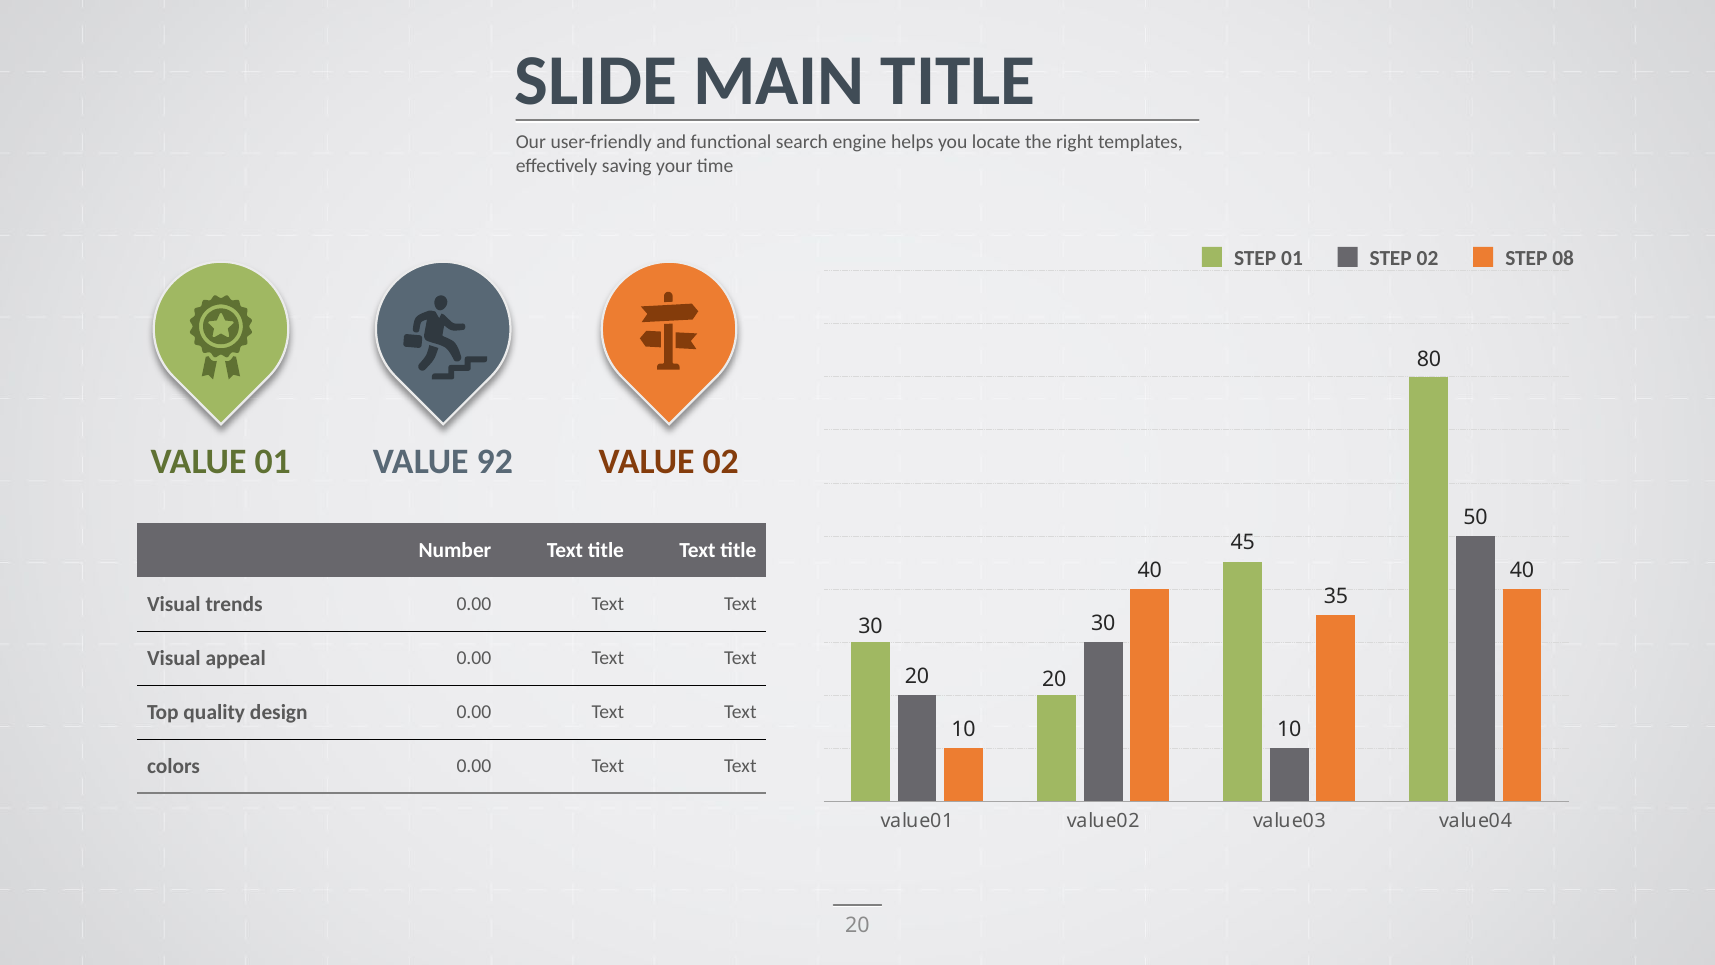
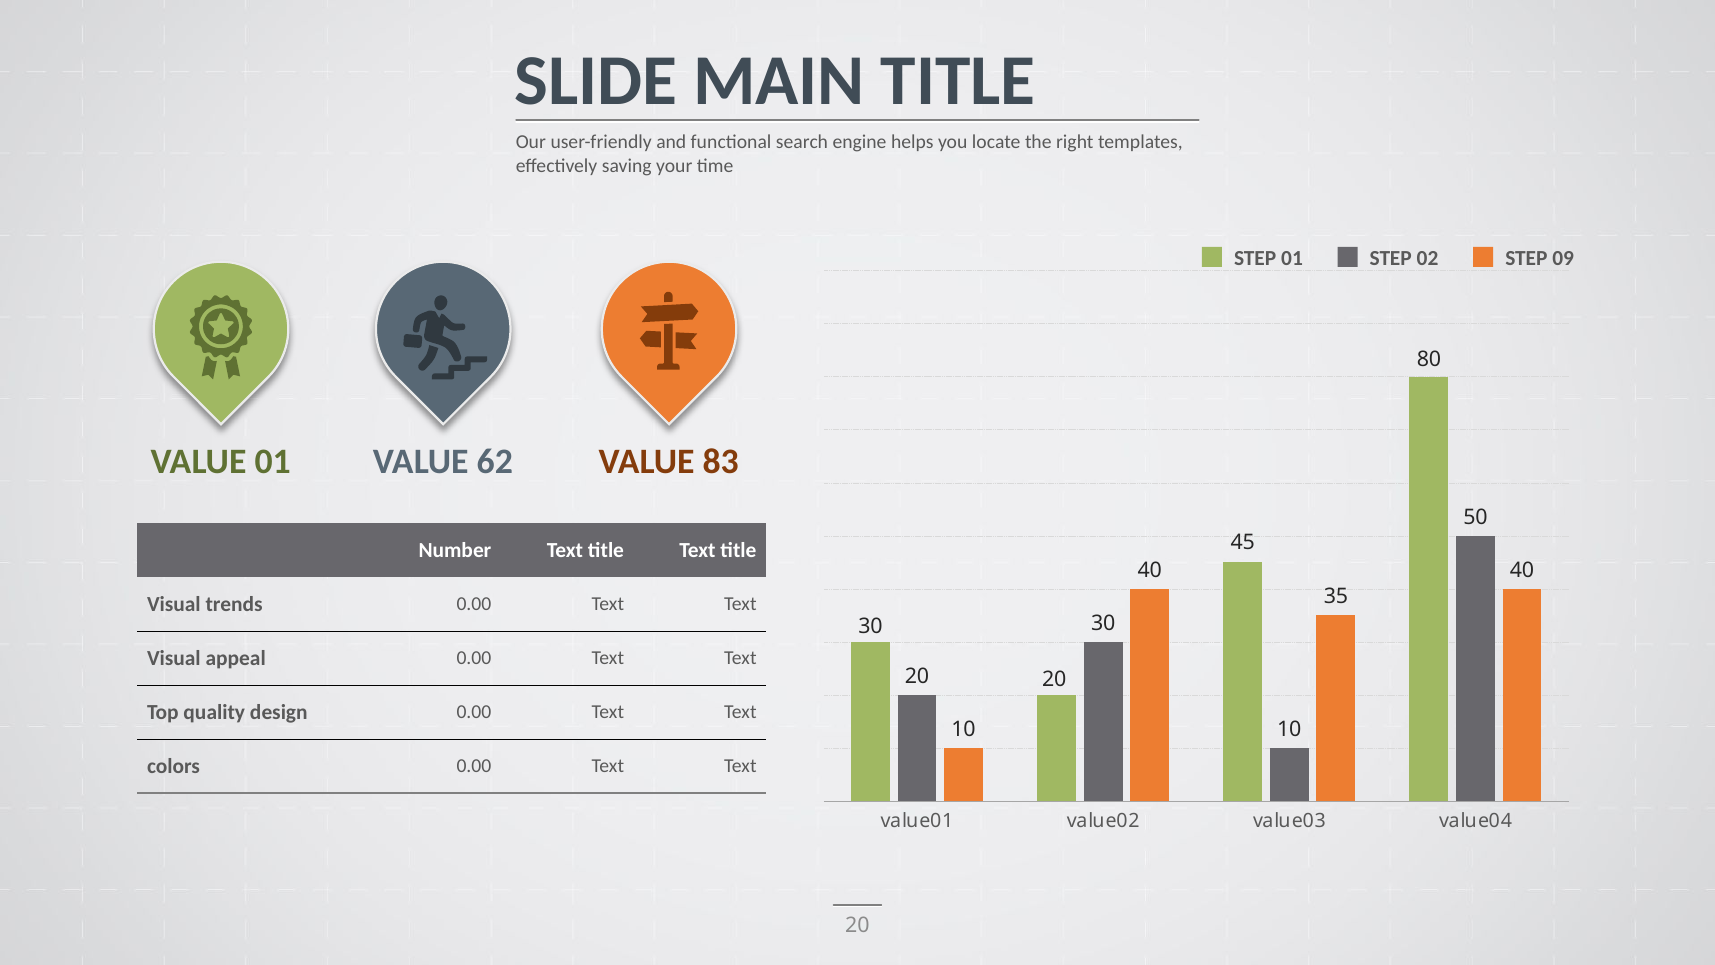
08: 08 -> 09 (1563, 258)
92: 92 -> 62 (495, 462)
VALUE 02: 02 -> 83 (721, 462)
